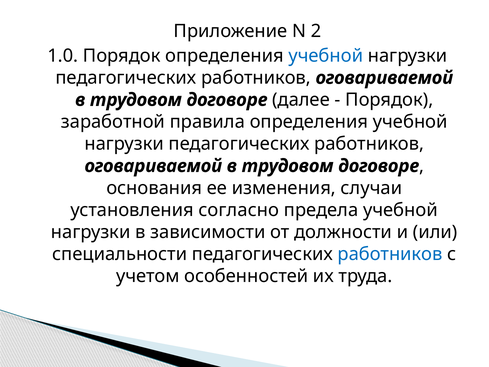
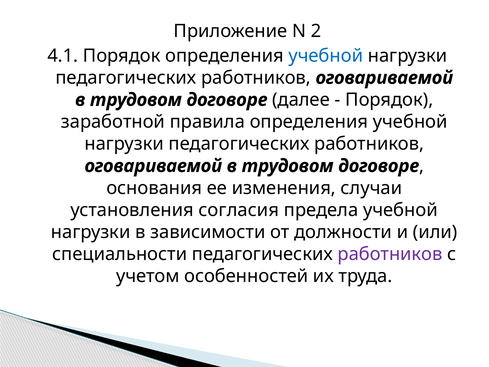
1.0: 1.0 -> 4.1 (63, 56)
согласно: согласно -> согласия (239, 210)
работников colour: blue -> purple (390, 254)
